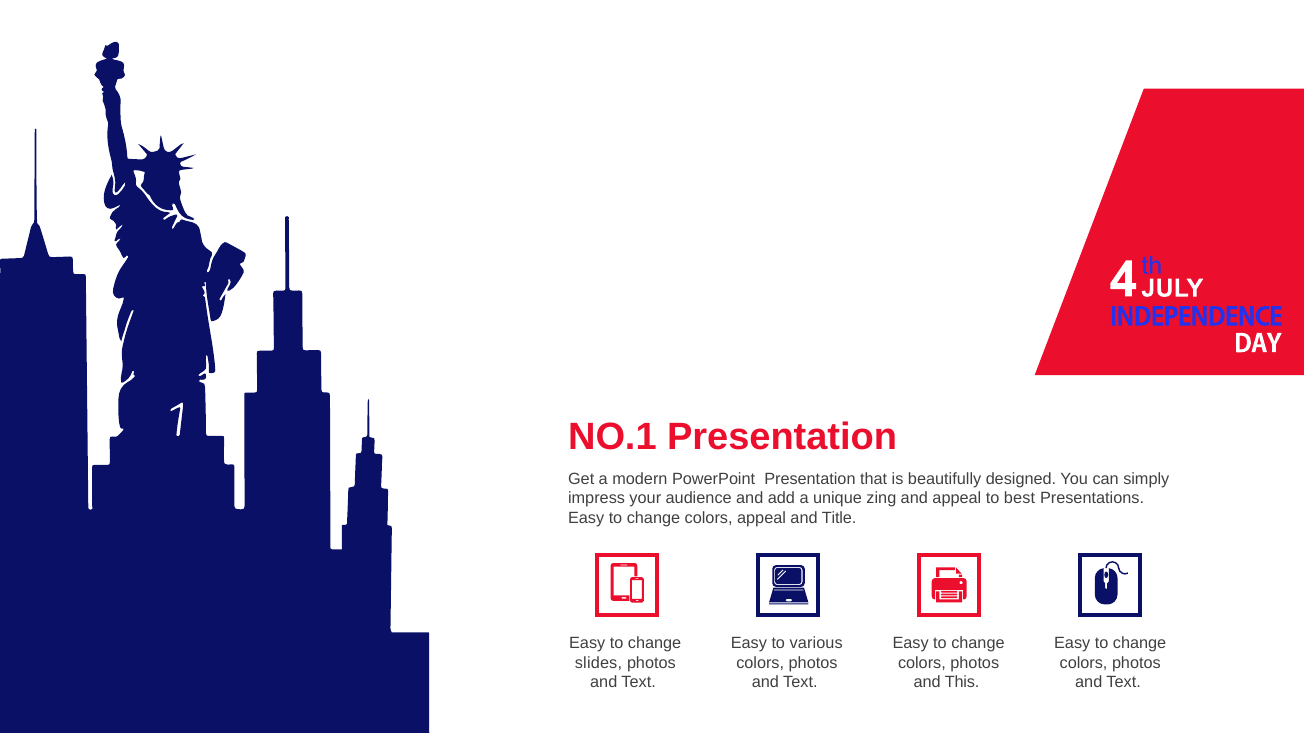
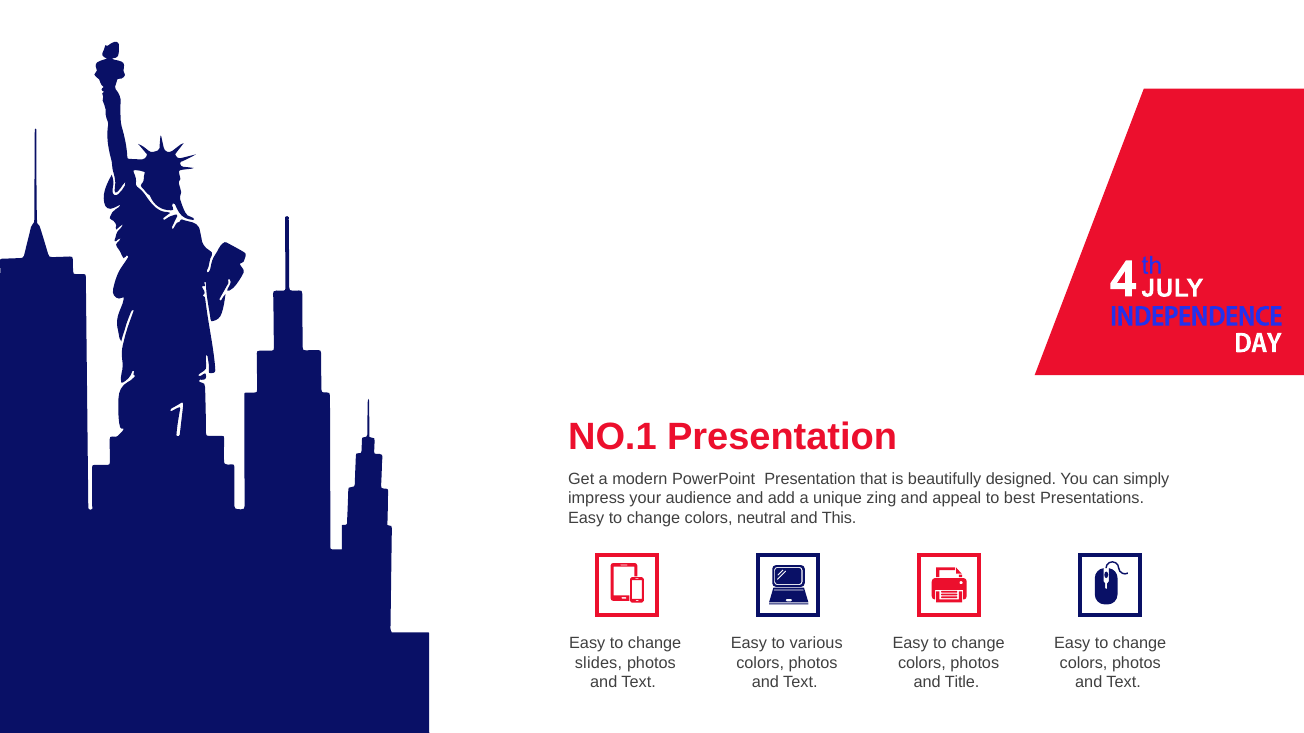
colors appeal: appeal -> neutral (762, 518)
Title: Title -> This (839, 518)
This: This -> Title (962, 683)
